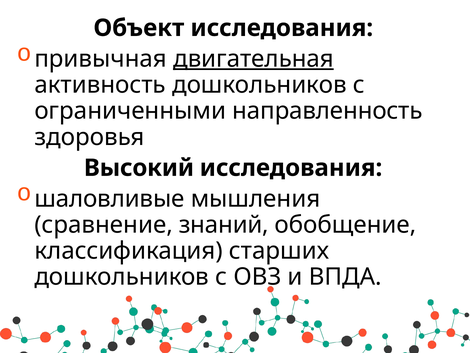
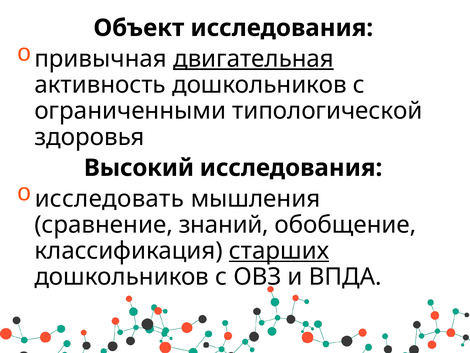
направленность: направленность -> типологической (327, 111)
шаловливые: шаловливые -> исследовать (109, 198)
старших underline: none -> present (279, 251)
